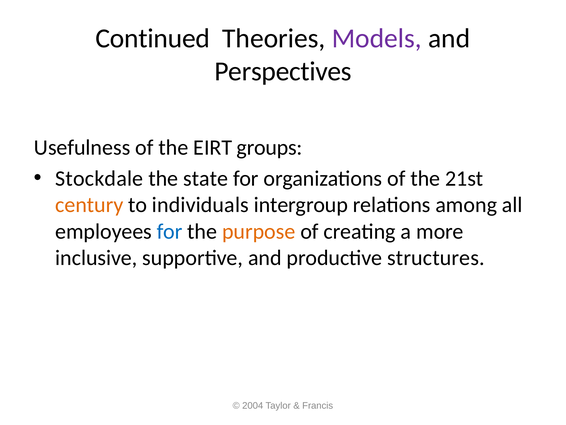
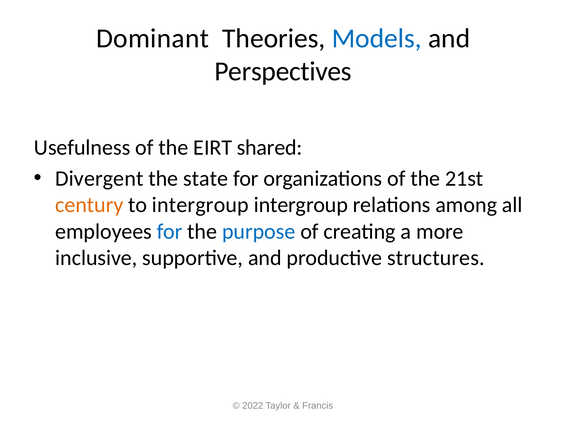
Continued: Continued -> Dominant (152, 38)
Models colour: purple -> blue (377, 38)
groups: groups -> shared (270, 147)
Stockdale: Stockdale -> Divergent (99, 178)
to individuals: individuals -> intergroup (200, 205)
purpose colour: orange -> blue (259, 231)
2004: 2004 -> 2022 (253, 405)
